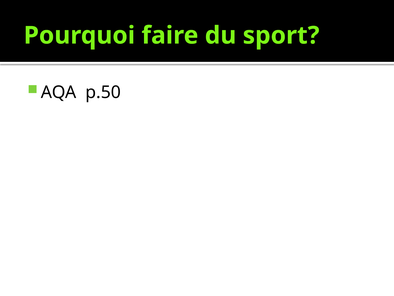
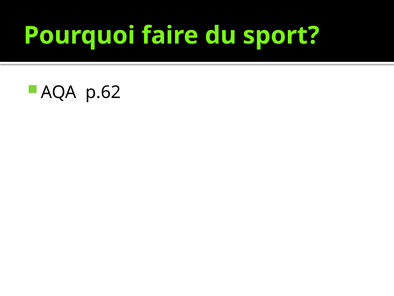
p.50: p.50 -> p.62 (103, 92)
